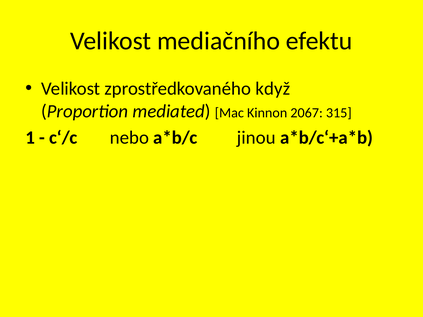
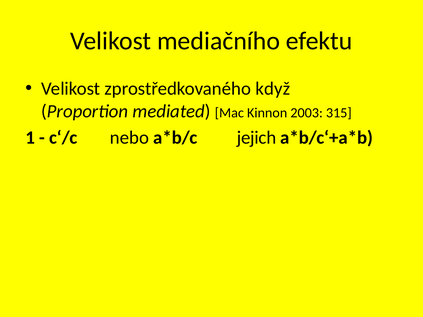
2067: 2067 -> 2003 (307, 113)
jinou: jinou -> jejich (256, 138)
